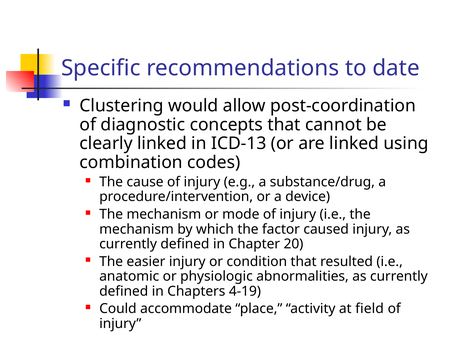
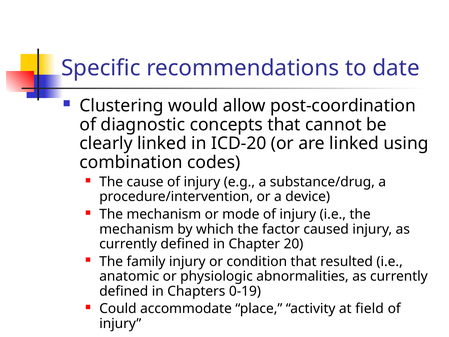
ICD-13: ICD-13 -> ICD-20 (239, 143)
easier: easier -> family (146, 261)
4-19: 4-19 -> 0-19 (245, 291)
